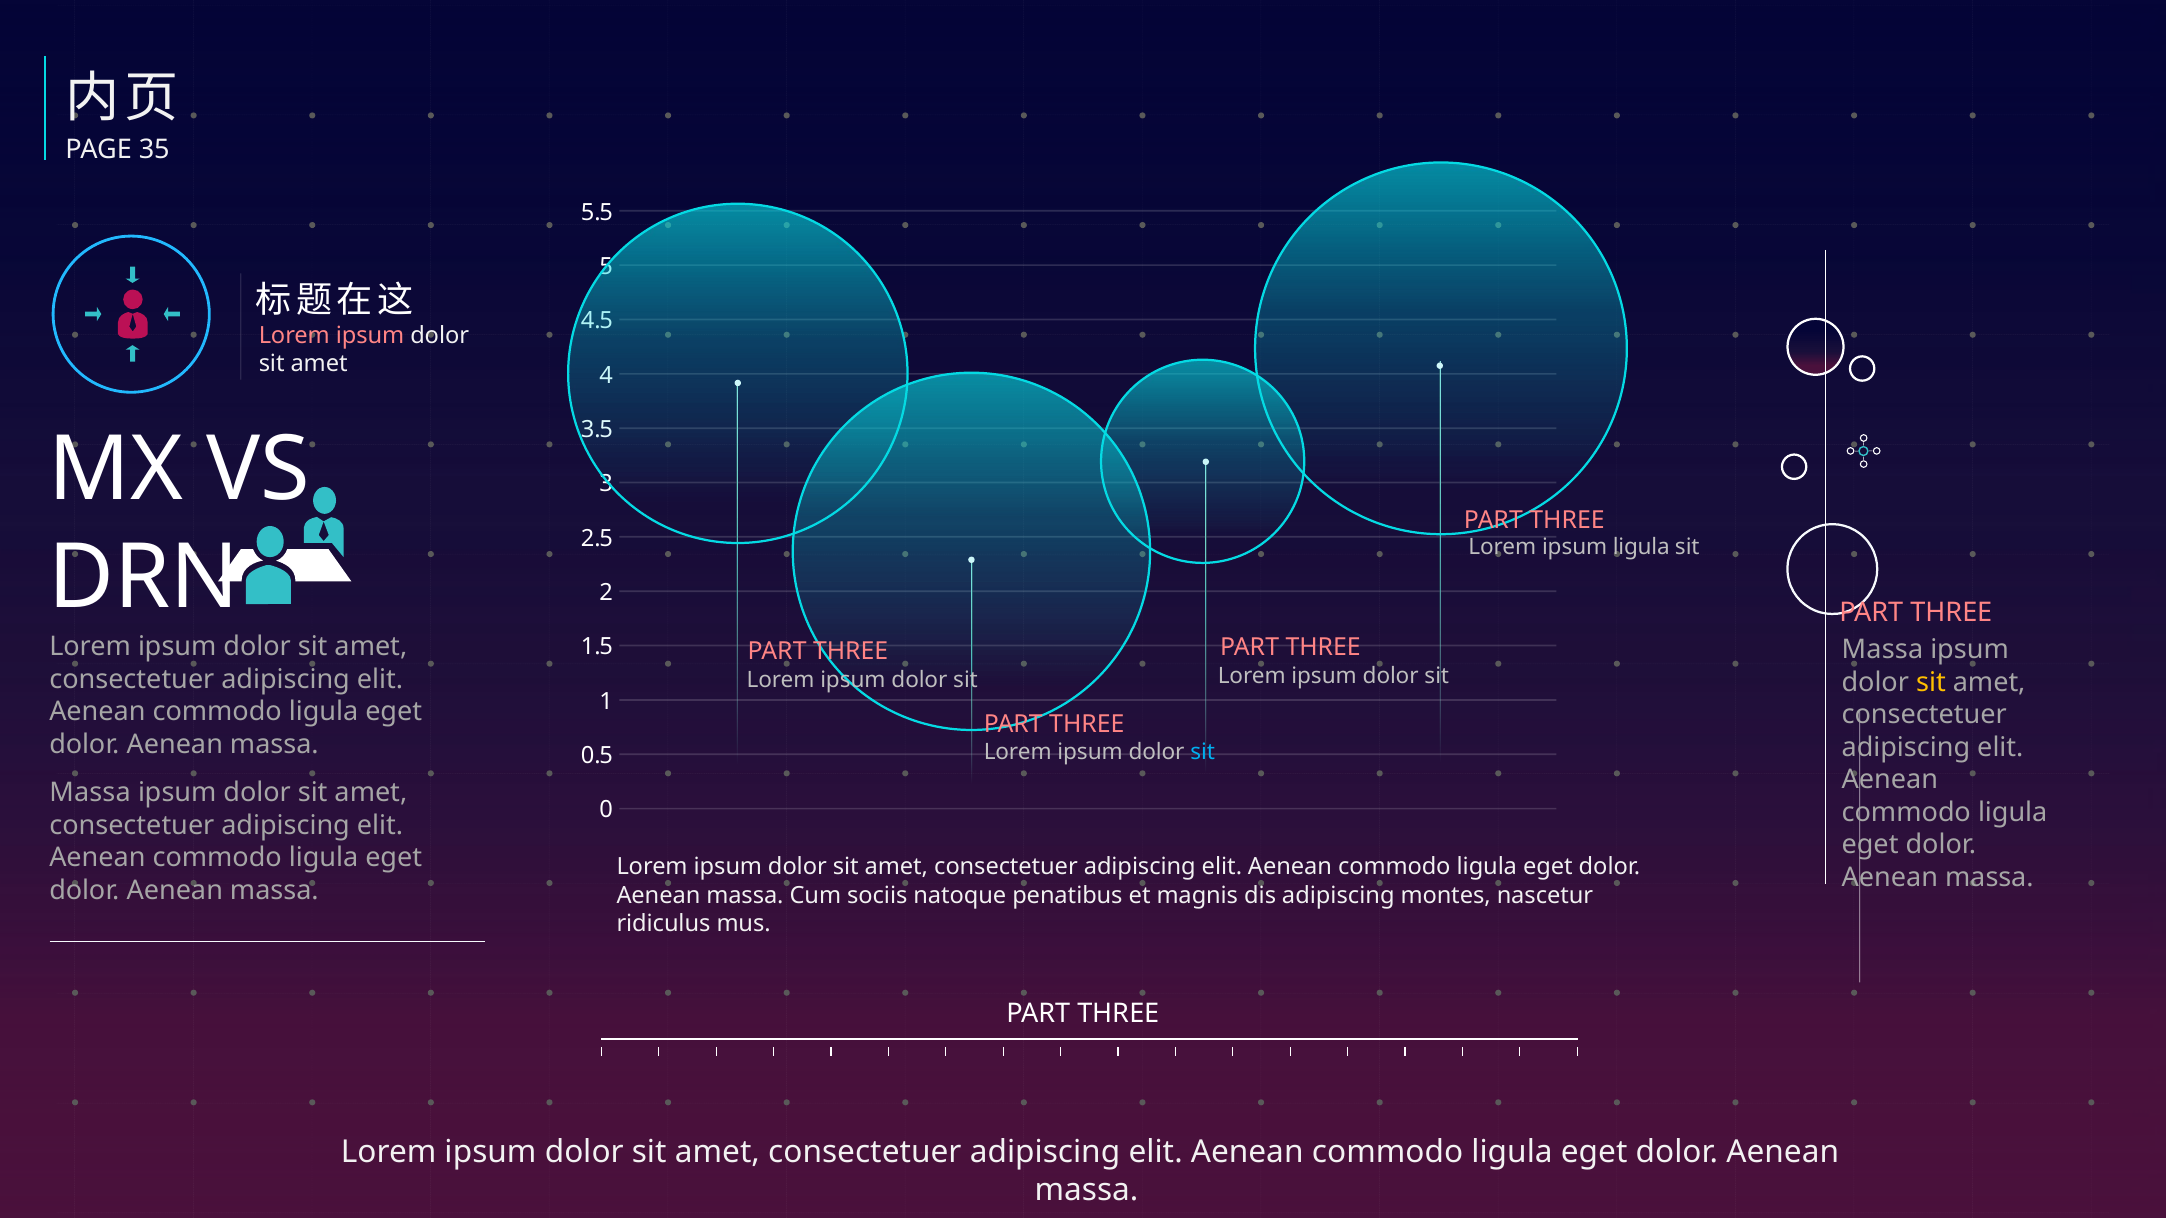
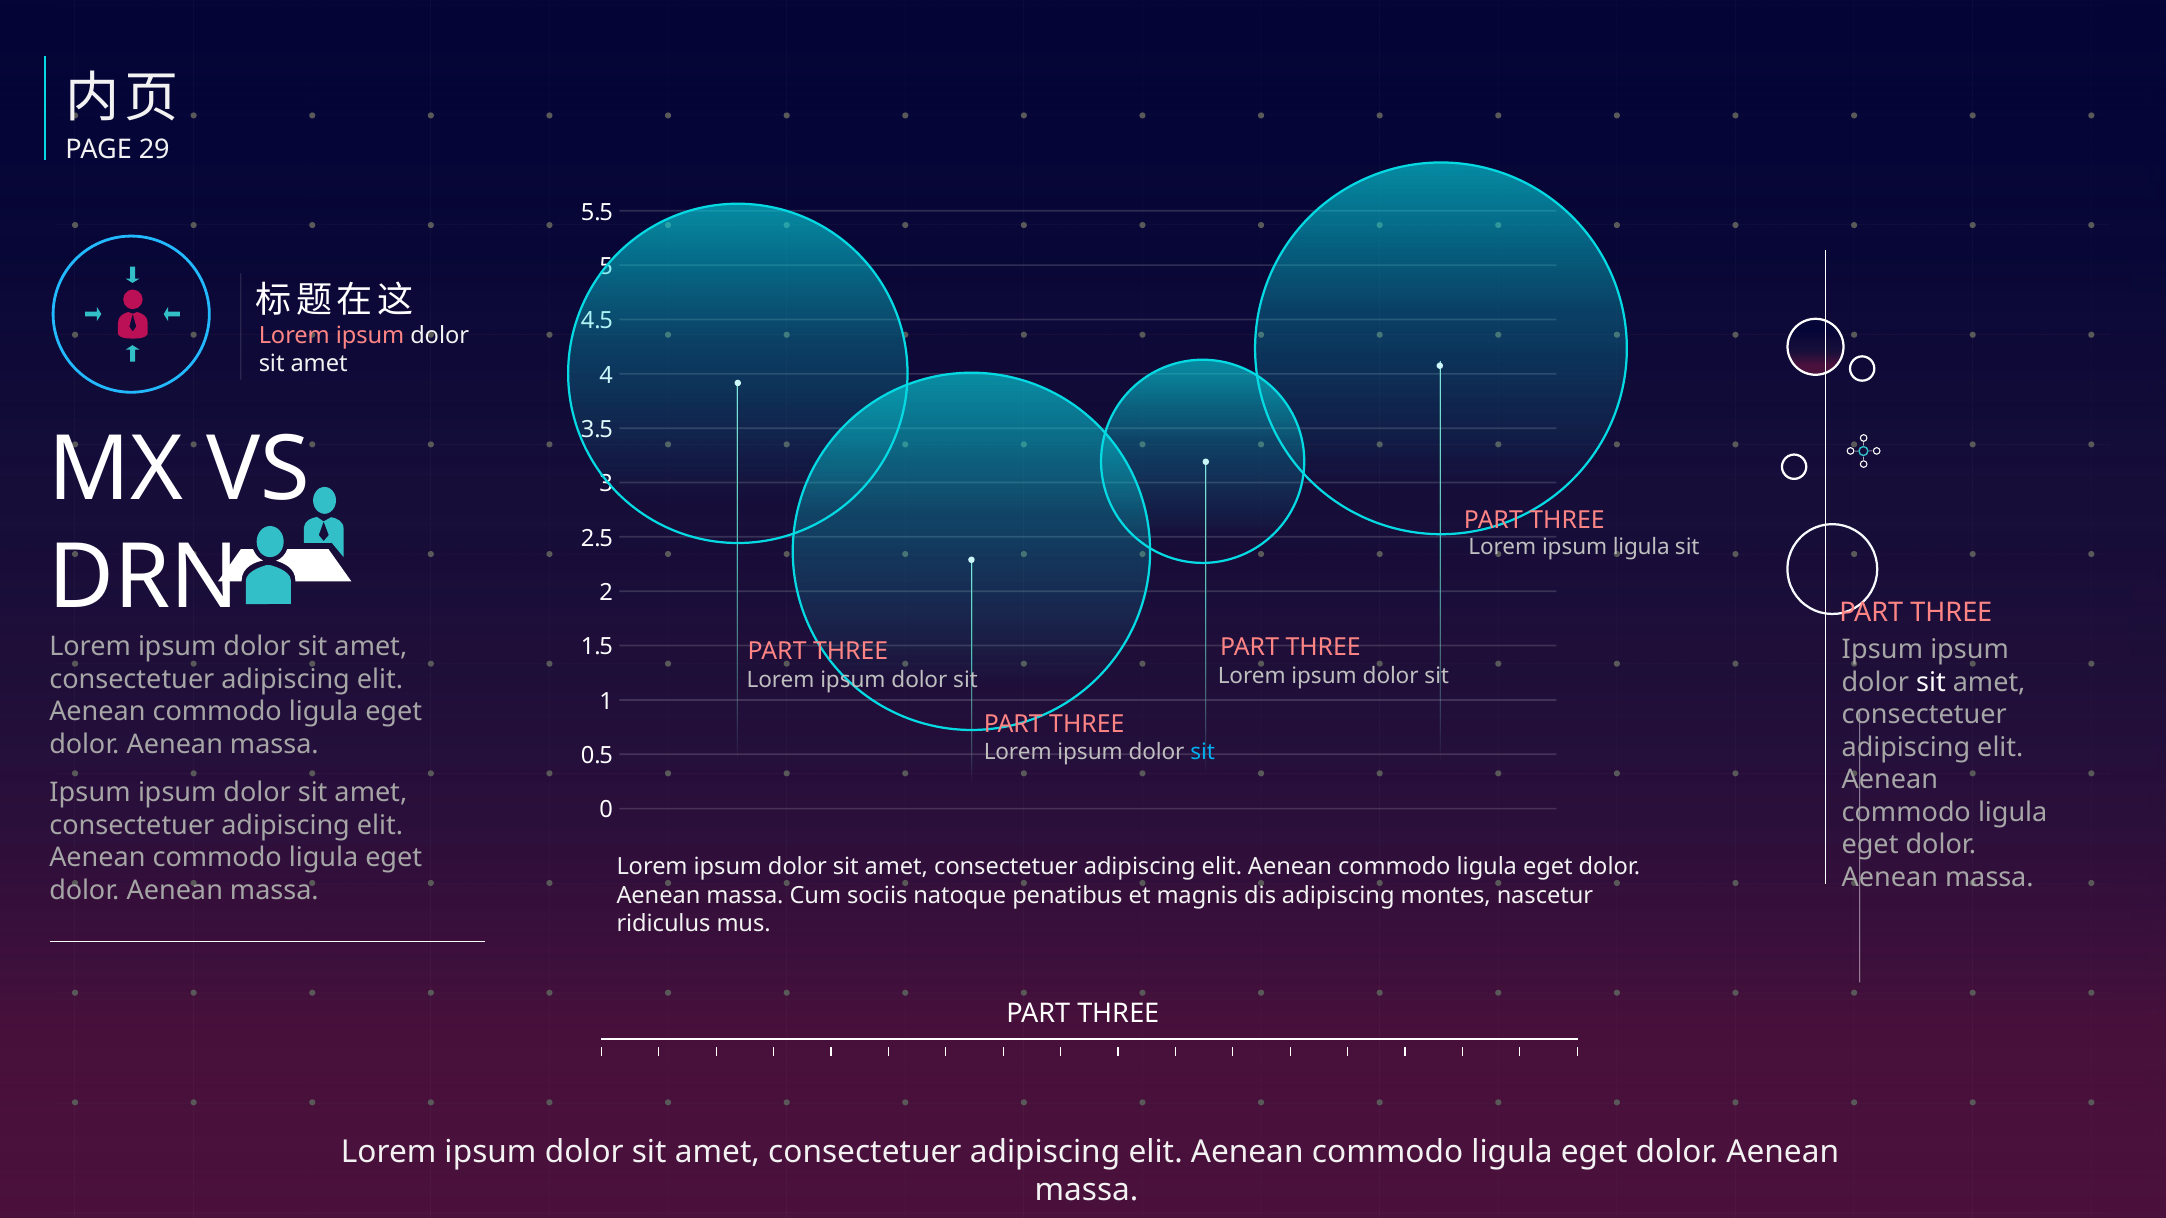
35: 35 -> 29 (154, 149)
Massa: Massa -> Ipsum (1882, 650)
sit colour: yellow -> white (1931, 683)
Massa: Massa -> Ipsum (90, 793)
